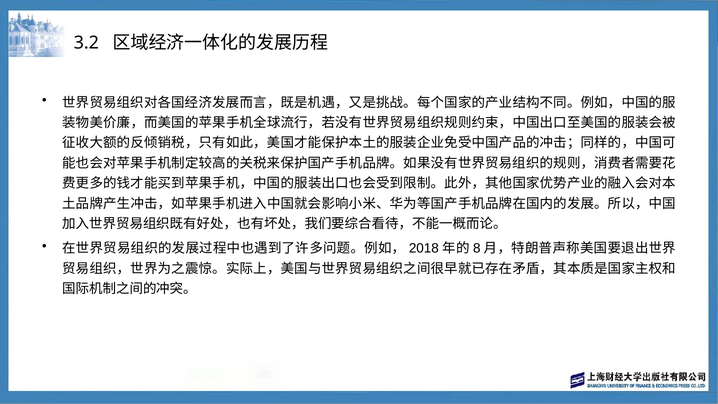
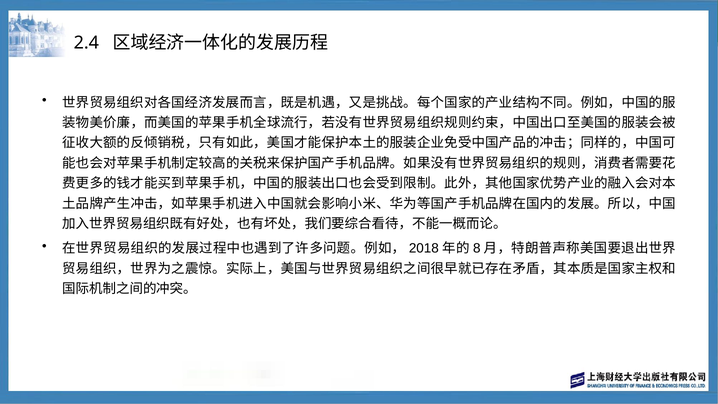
3.2: 3.2 -> 2.4 (86, 43)
